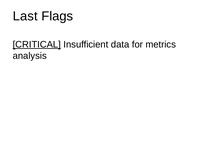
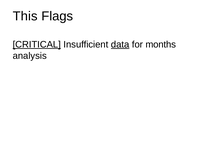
Last: Last -> This (25, 16)
data underline: none -> present (120, 44)
metrics: metrics -> months (161, 44)
